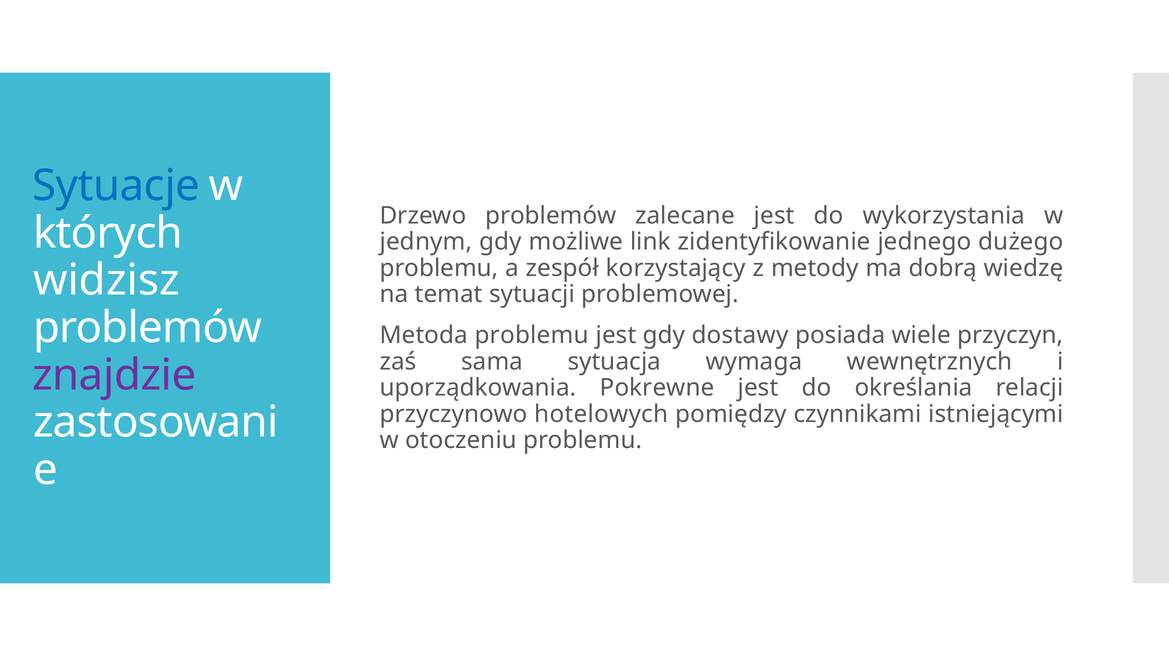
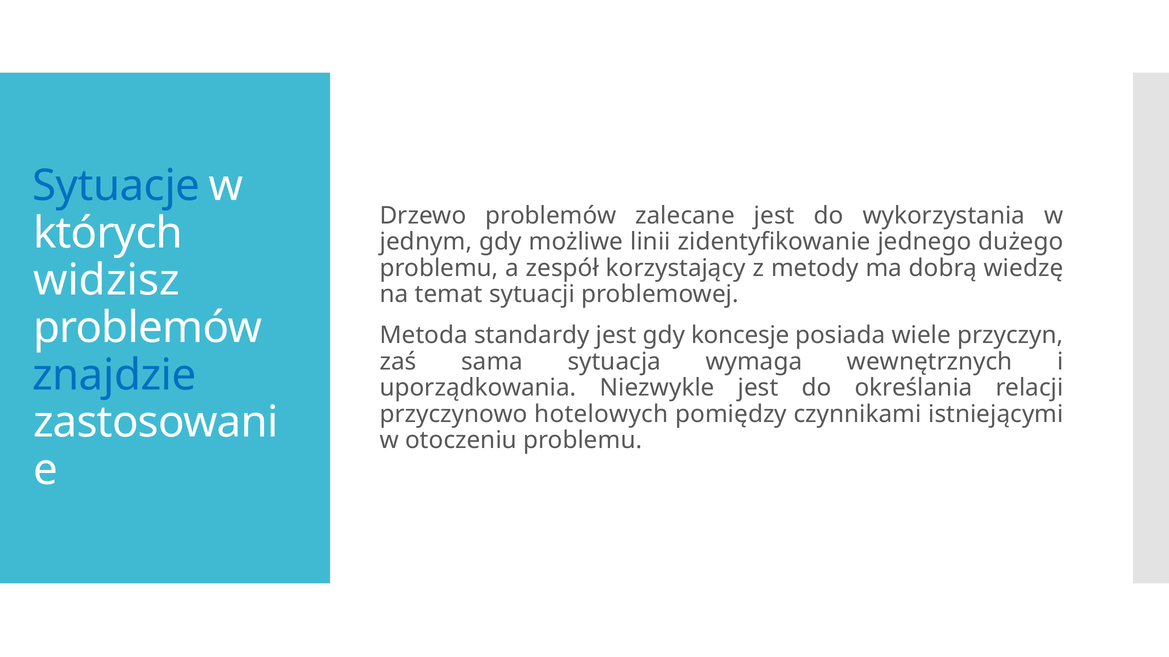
link: link -> linii (650, 242)
Metoda problemu: problemu -> standardy (532, 335)
dostawy: dostawy -> koncesje (740, 335)
znajdzie colour: purple -> blue (114, 375)
Pokrewne: Pokrewne -> Niezwykle (657, 388)
